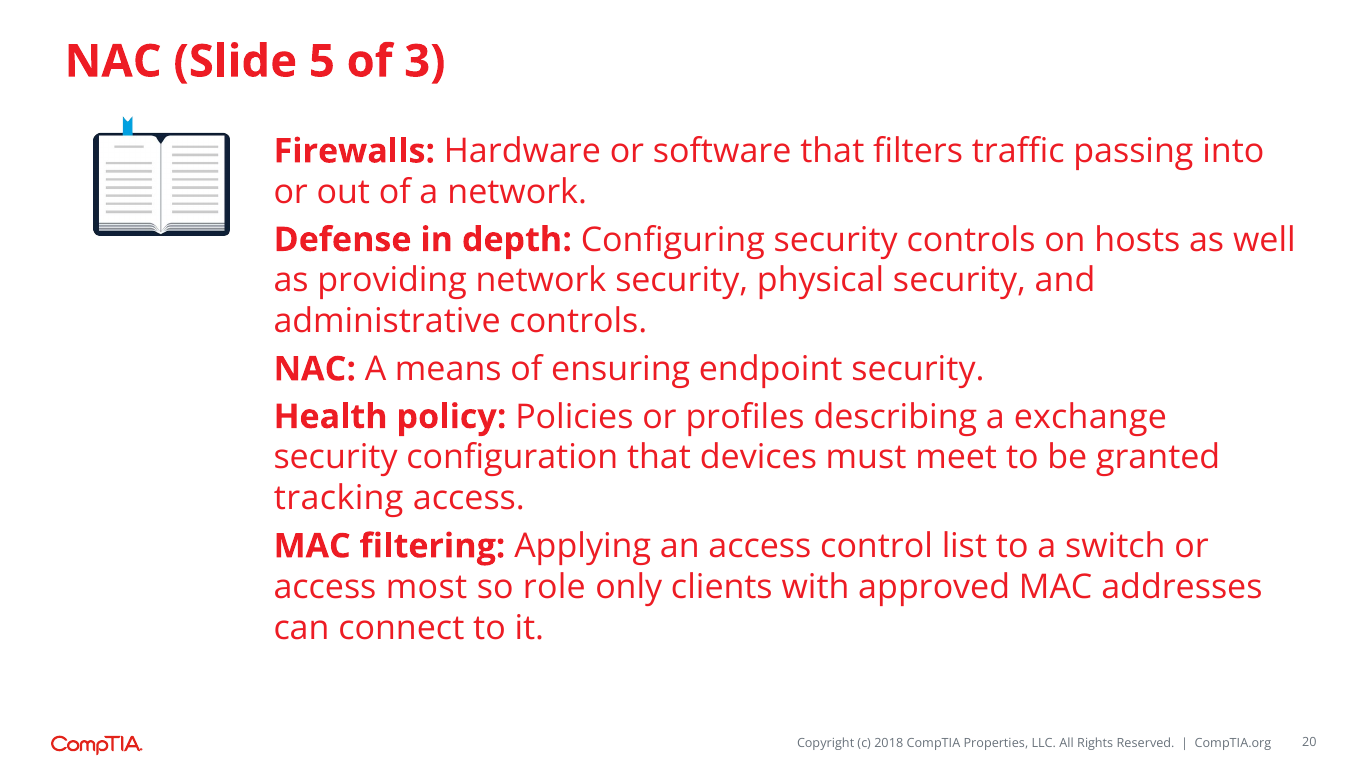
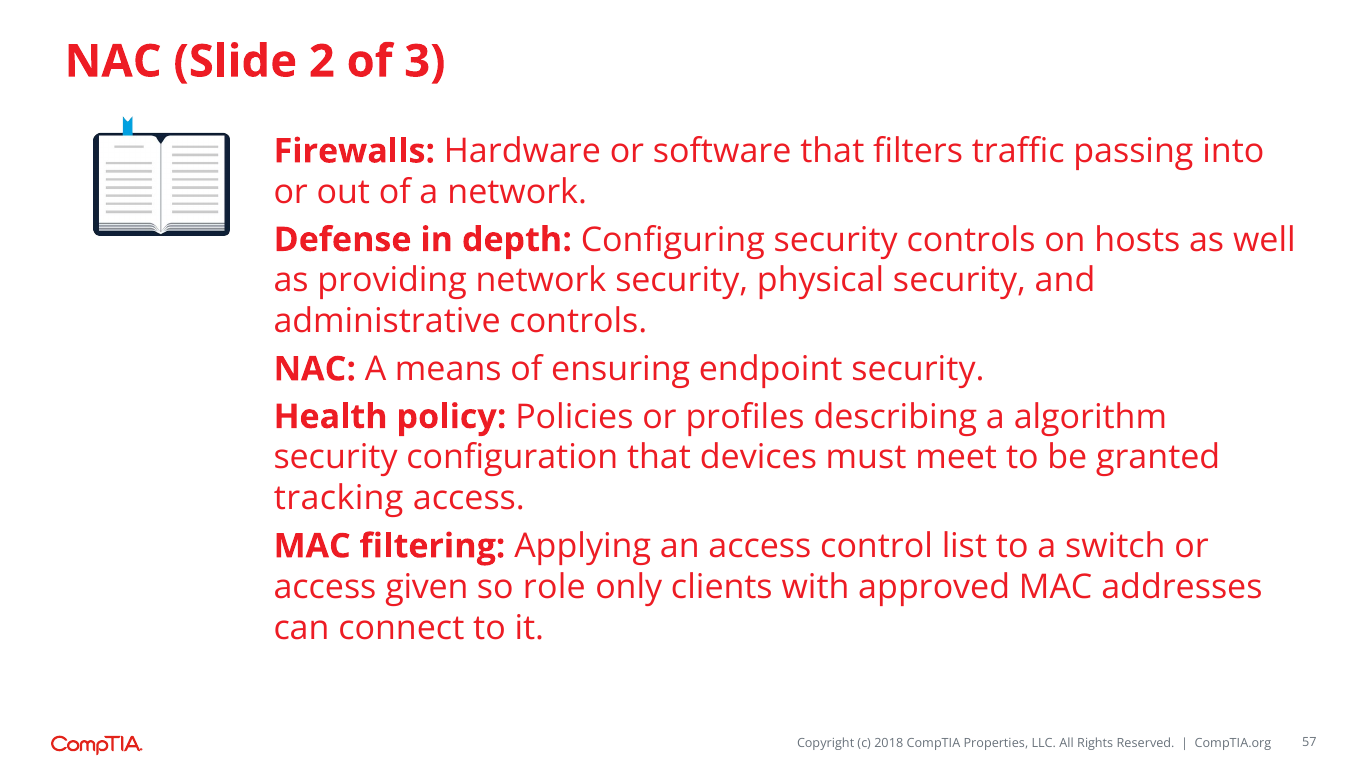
5: 5 -> 2 (322, 62)
exchange: exchange -> algorithm (1090, 417)
most: most -> given (427, 587)
20: 20 -> 57 (1309, 742)
